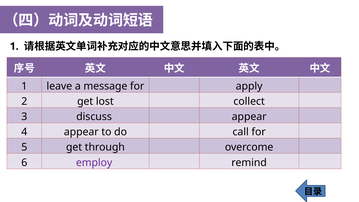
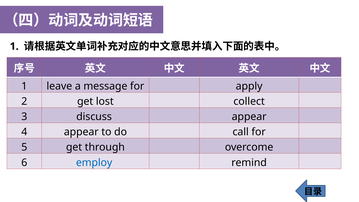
employ colour: purple -> blue (94, 162)
